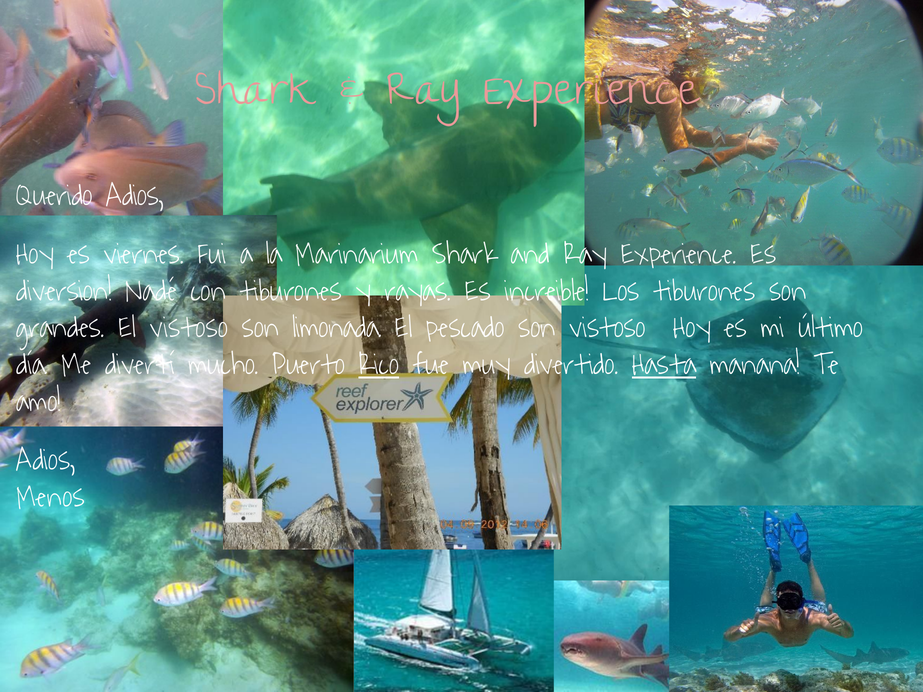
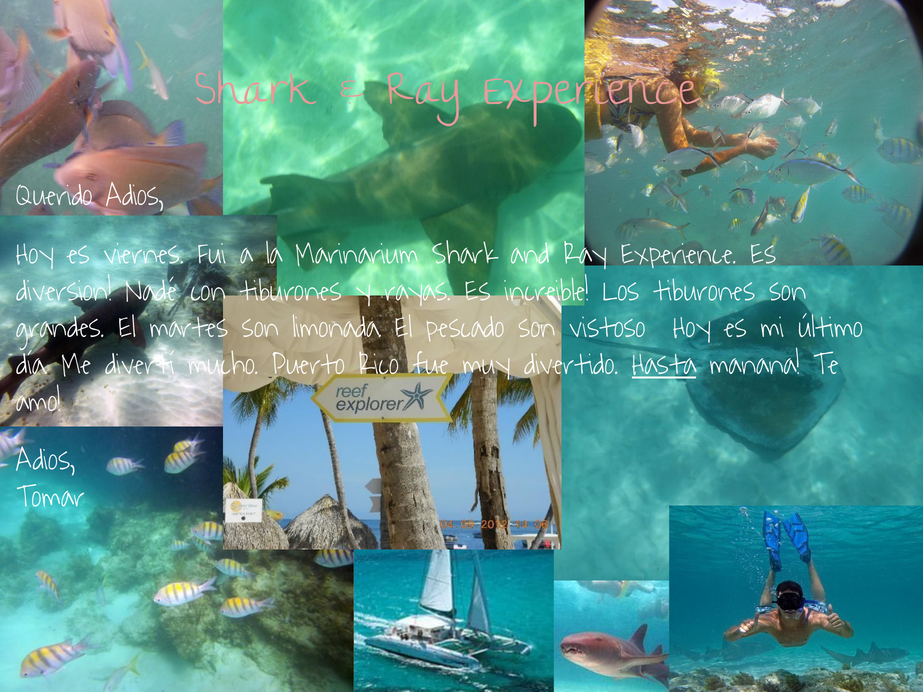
El vistoso: vistoso -> martes (189, 327)
Rico underline: present -> none (379, 364)
Menos: Menos -> Tomar (51, 497)
